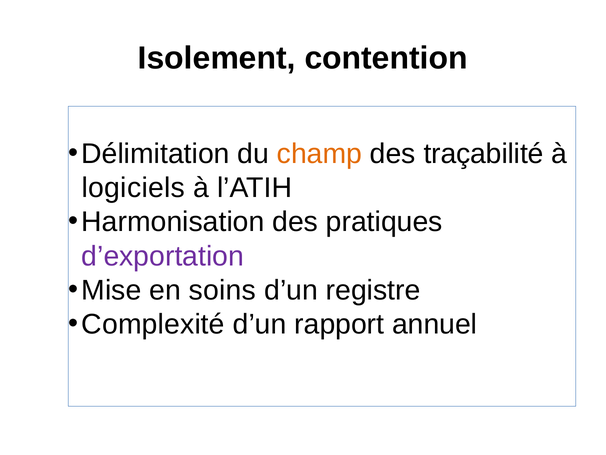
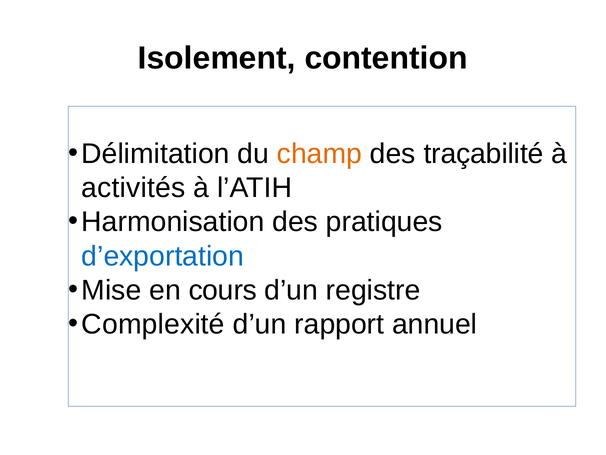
logiciels: logiciels -> activités (133, 188)
d’exportation colour: purple -> blue (163, 256)
soins: soins -> cours (223, 290)
